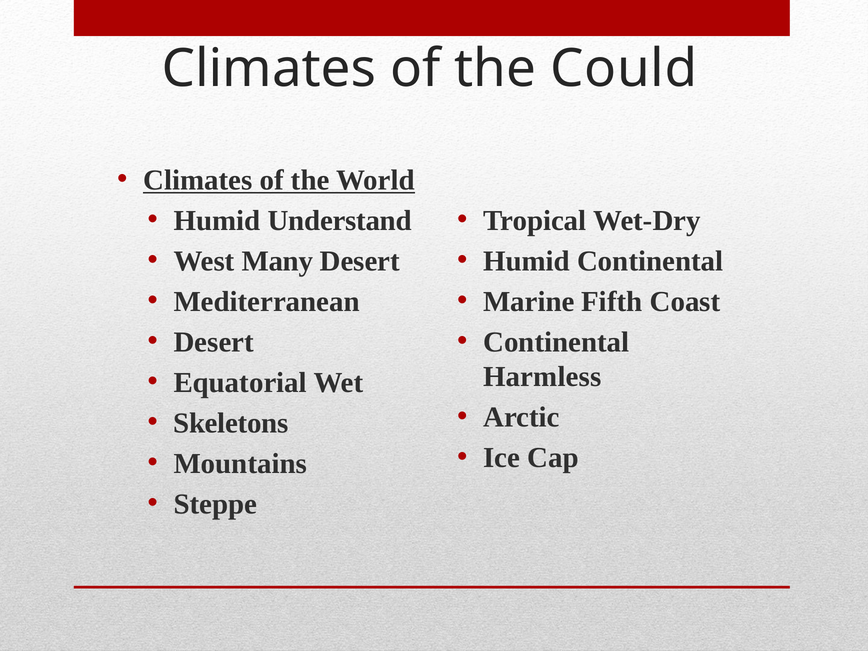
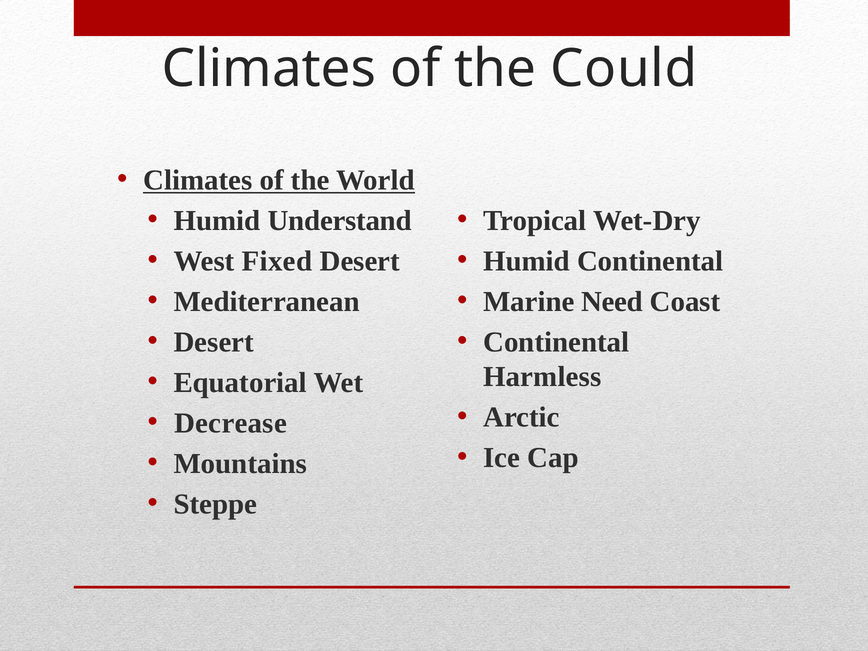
Many: Many -> Fixed (277, 261)
Fifth: Fifth -> Need (612, 301)
Skeletons: Skeletons -> Decrease (230, 423)
